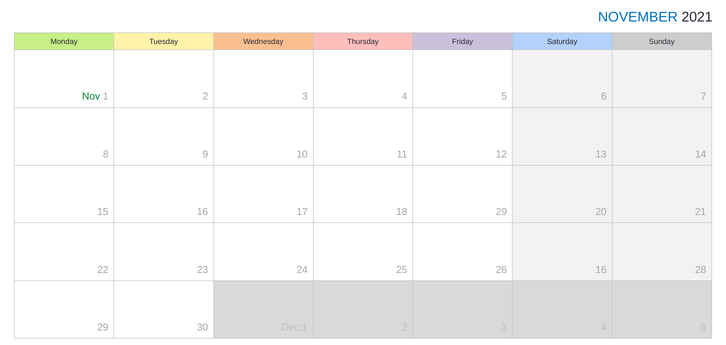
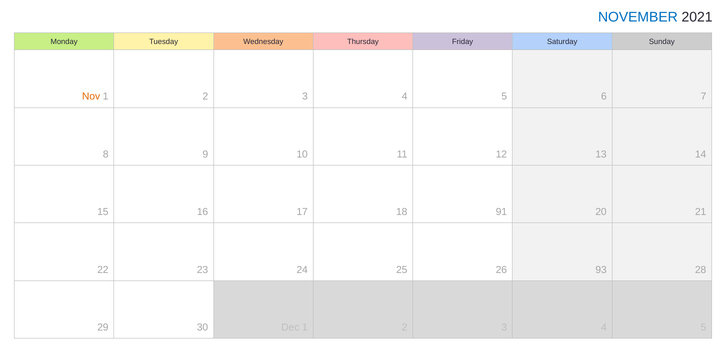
Nov colour: green -> orange (91, 97)
18 29: 29 -> 91 (501, 212)
26 16: 16 -> 93 (601, 270)
